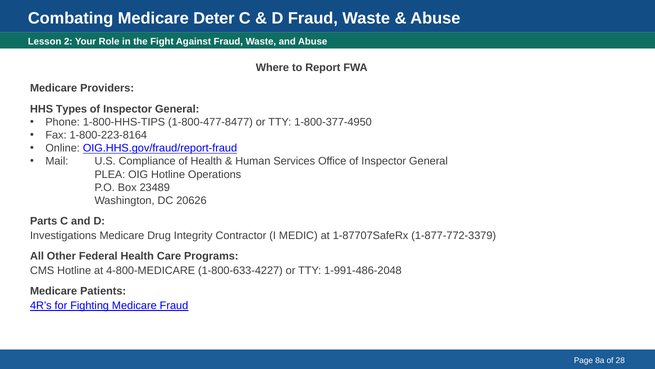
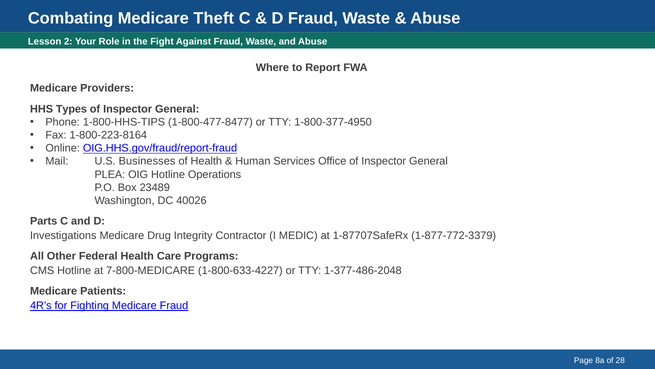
Deter: Deter -> Theft (214, 18)
Compliance: Compliance -> Businesses (147, 161)
20626: 20626 -> 40026 (191, 200)
4-800-MEDICARE: 4-800-MEDICARE -> 7-800-MEDICARE (151, 270)
1-991-486-2048: 1-991-486-2048 -> 1-377-486-2048 (363, 270)
